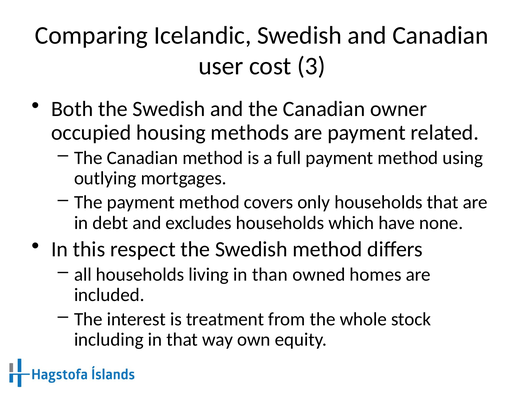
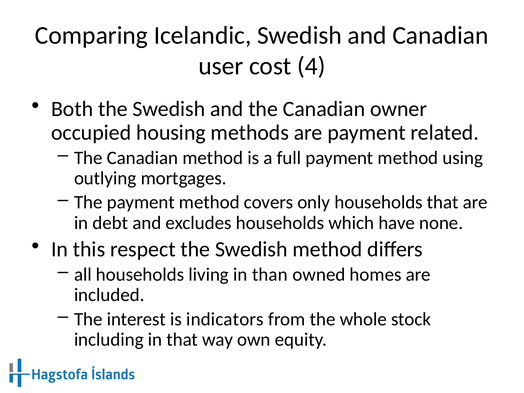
3: 3 -> 4 (311, 66)
treatment: treatment -> indicators (225, 319)
